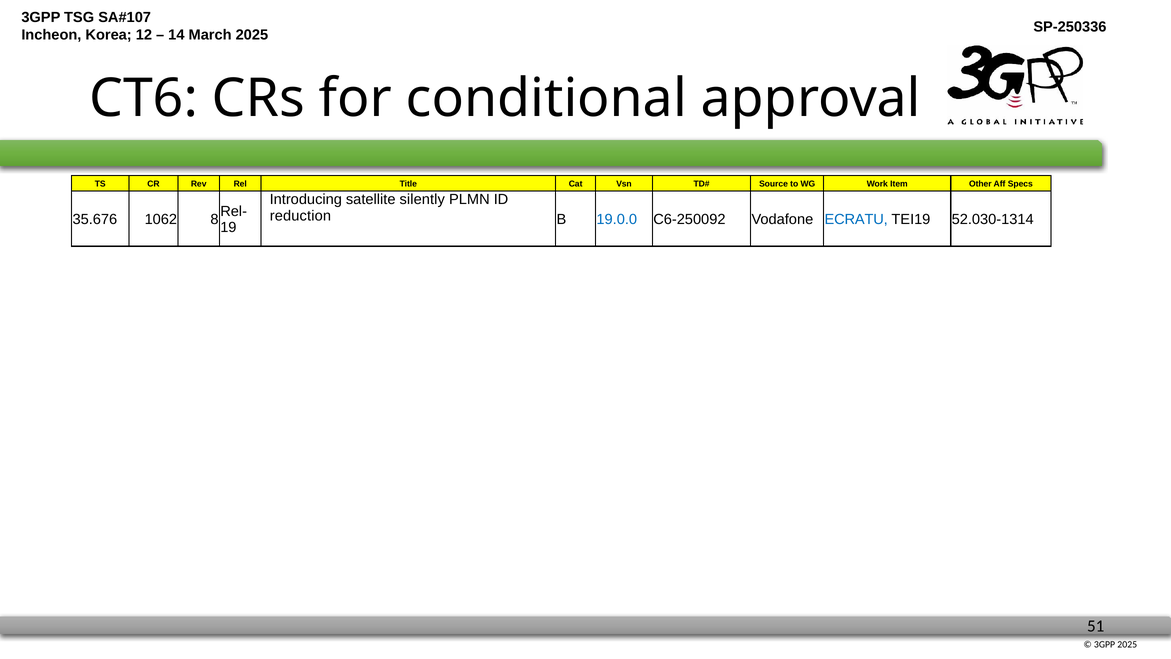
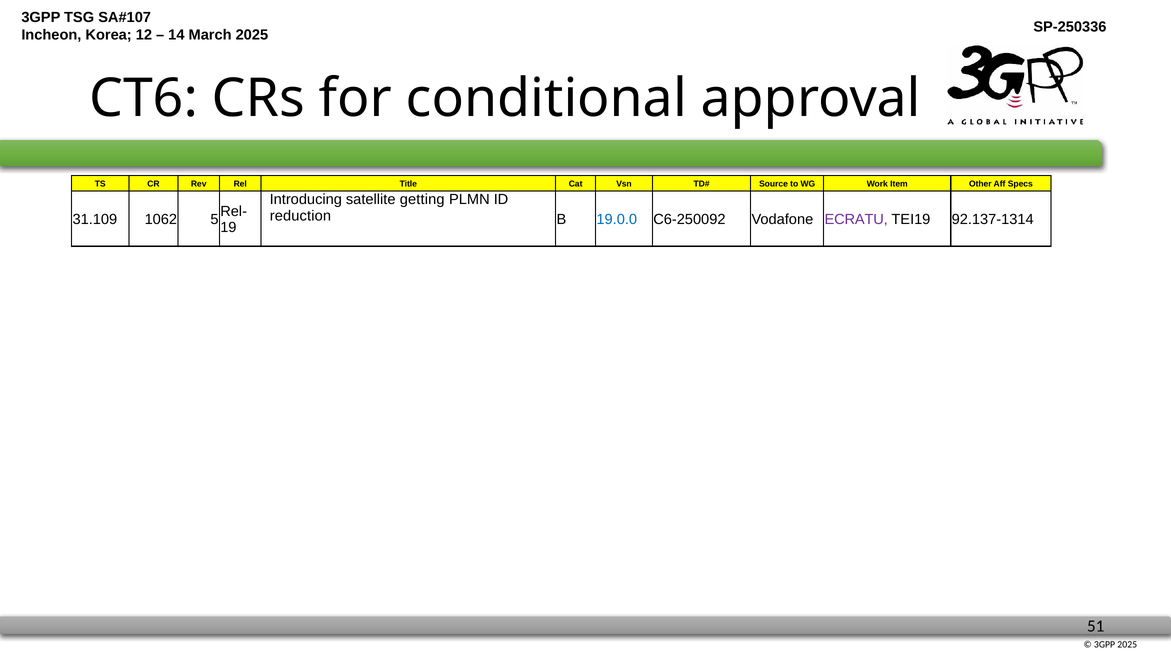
silently: silently -> getting (422, 200)
ECRATU colour: blue -> purple (856, 219)
52.030-1314: 52.030-1314 -> 92.137-1314 (993, 219)
35.676: 35.676 -> 31.109 (95, 219)
8: 8 -> 5 (215, 219)
